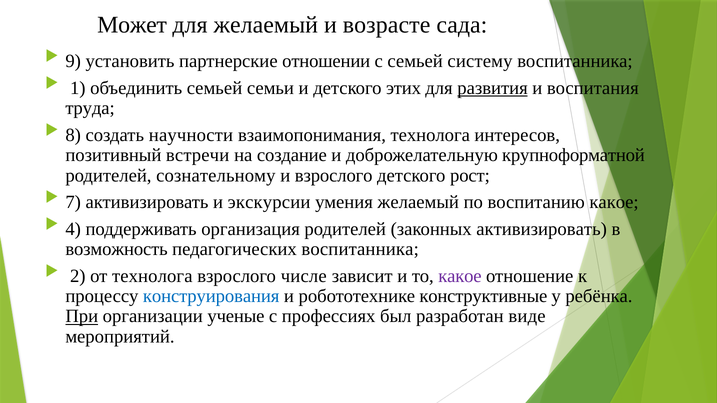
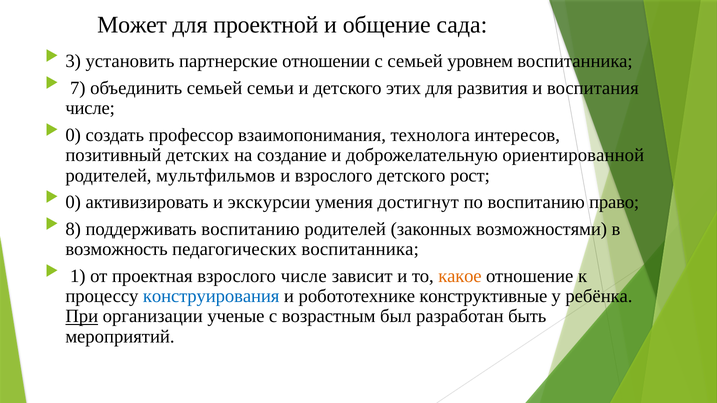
для желаемый: желаемый -> проектной (266, 25)
возрасте: возрасте -> общение (387, 25)
9: 9 -> 3 (73, 61)
систему: систему -> уровнем (480, 61)
1: 1 -> 7 (78, 88)
развития underline: present -> none (493, 88)
труда: труда -> числе (90, 108)
8: 8 -> 0 (73, 135)
научности: научности -> профессор (191, 135)
встречи: встречи -> детских (198, 155)
крупноформатной: крупноформатной -> ориентированной (573, 155)
сознательному: сознательному -> мультфильмов (216, 175)
7: 7 -> 0 (73, 202)
умения желаемый: желаемый -> достигнут (418, 202)
воспитанию какое: какое -> право (614, 202)
4: 4 -> 8 (73, 229)
поддерживать организация: организация -> воспитанию (250, 229)
законных активизировать: активизировать -> возможностями (542, 229)
2: 2 -> 1 (78, 276)
от технолога: технолога -> проектная (152, 276)
какое colour: purple -> orange (460, 276)
профессиях: профессиях -> возрастным (329, 317)
виде: виде -> быть (527, 317)
